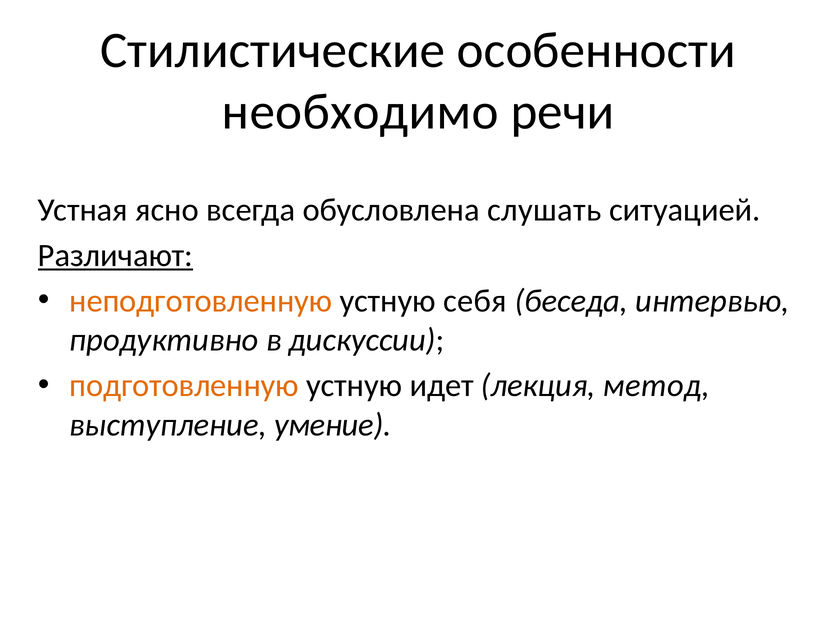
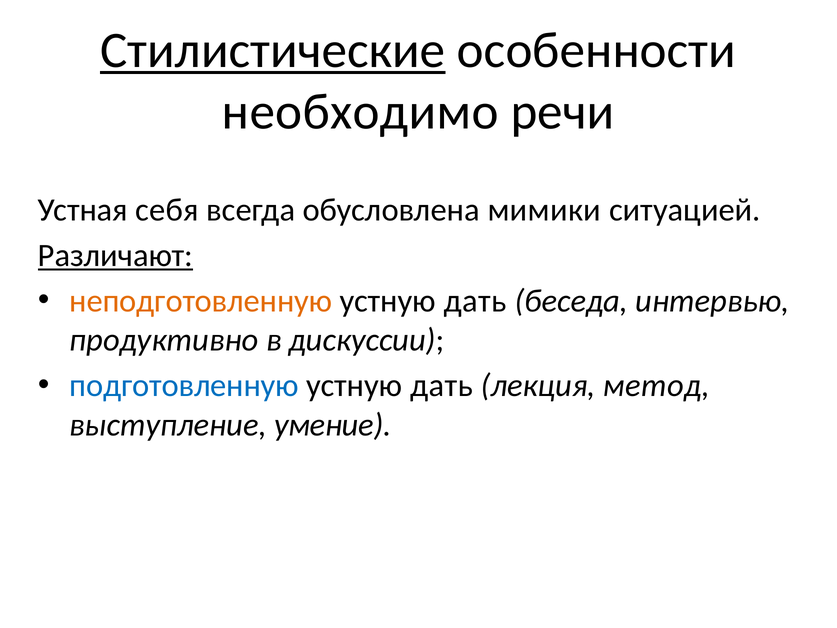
Стилистические underline: none -> present (273, 50)
ясно: ясно -> себя (167, 210)
слушать: слушать -> мимики (544, 210)
себя: себя -> дать (475, 301)
подготовленную colour: orange -> blue (184, 386)
идет: идет -> дать (441, 386)
